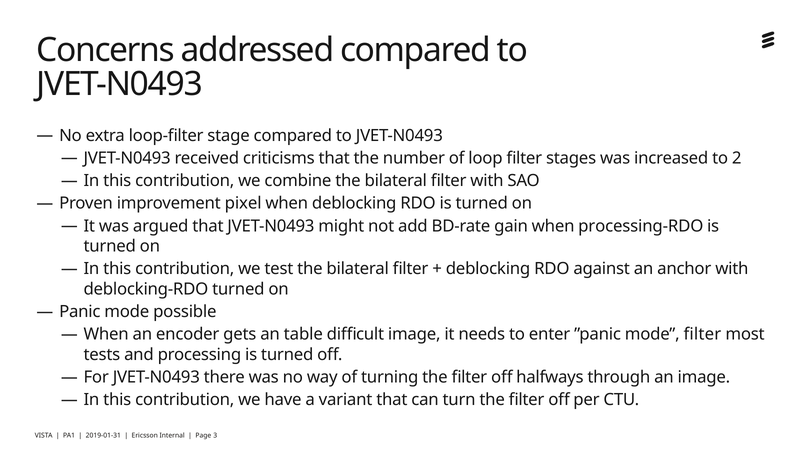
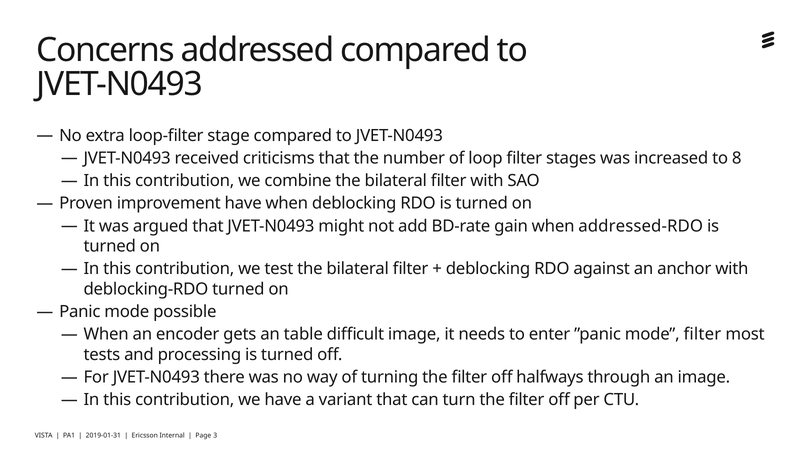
2: 2 -> 8 (737, 158)
improvement pixel: pixel -> have (243, 204)
processing-RDO: processing-RDO -> addressed-RDO (641, 226)
